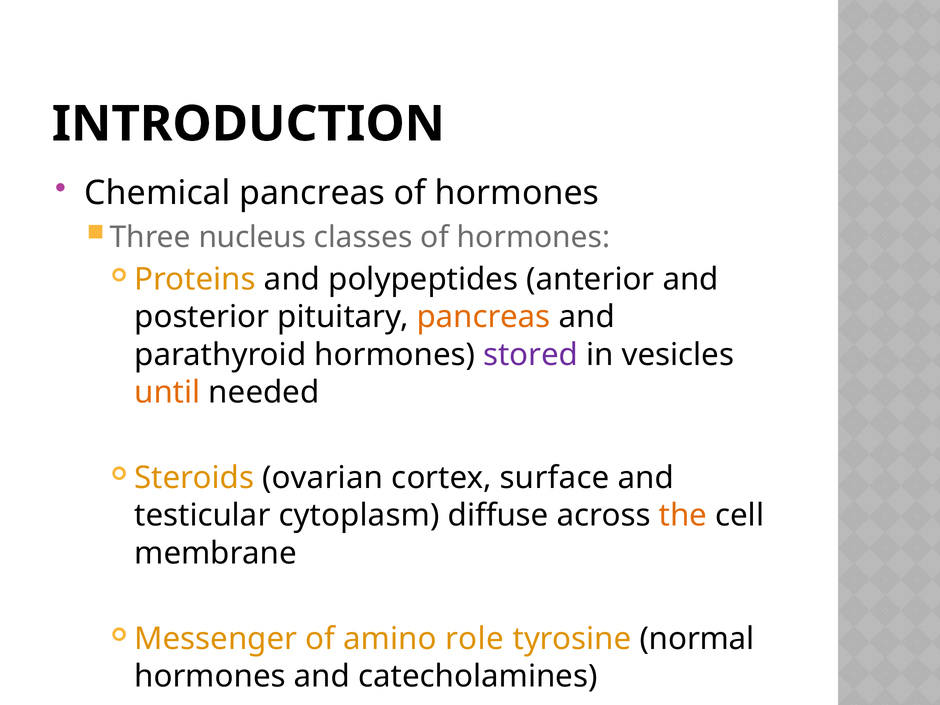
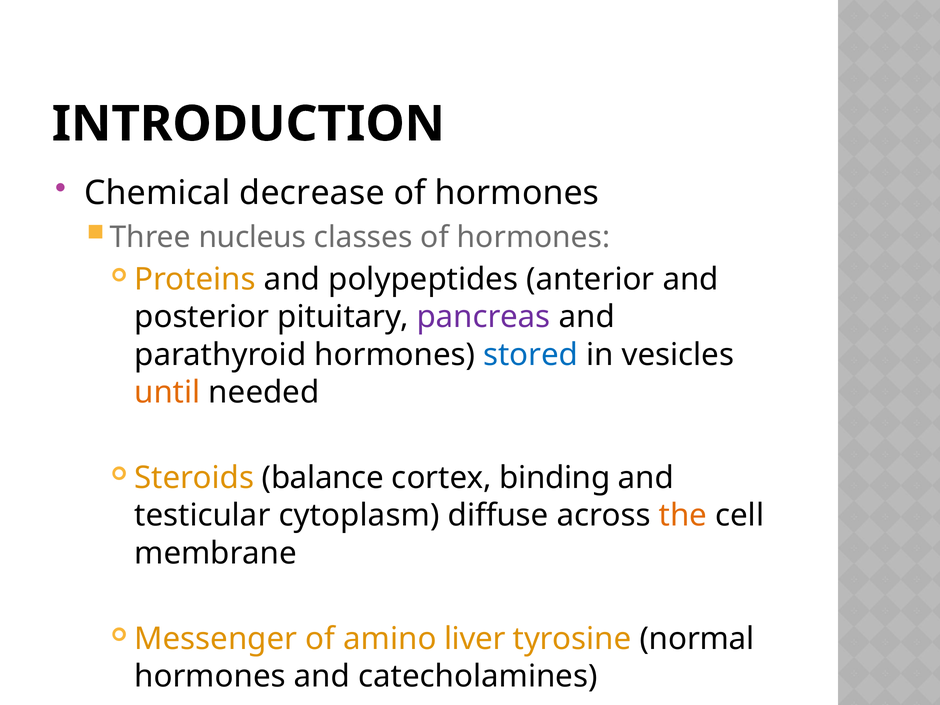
Chemical pancreas: pancreas -> decrease (312, 193)
pancreas colour: orange -> purple (484, 317)
stored colour: purple -> blue (531, 355)
ovarian: ovarian -> balance (323, 478)
surface: surface -> binding (555, 478)
role: role -> liver (475, 639)
